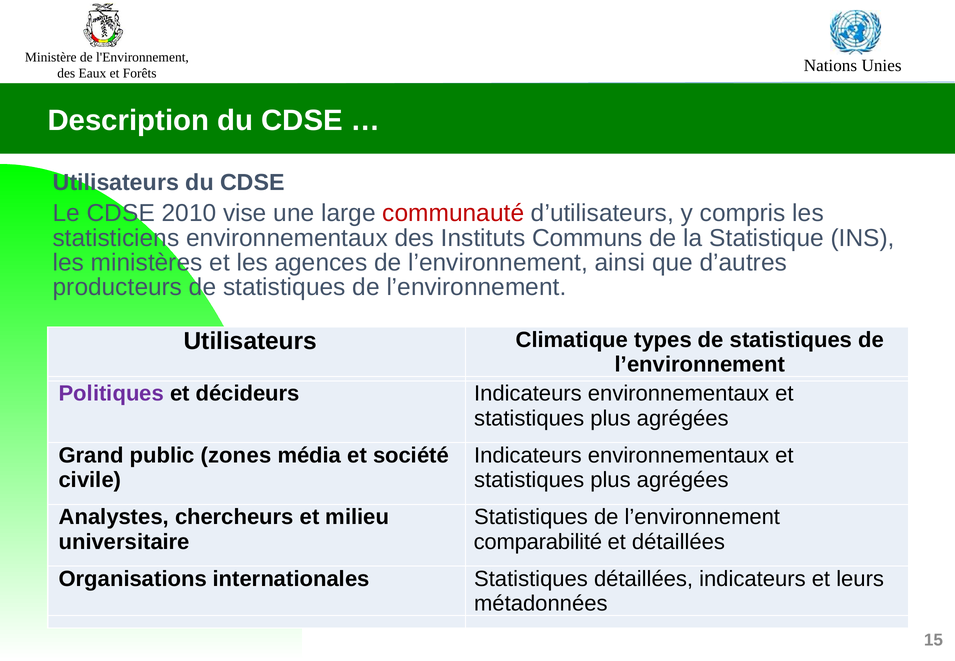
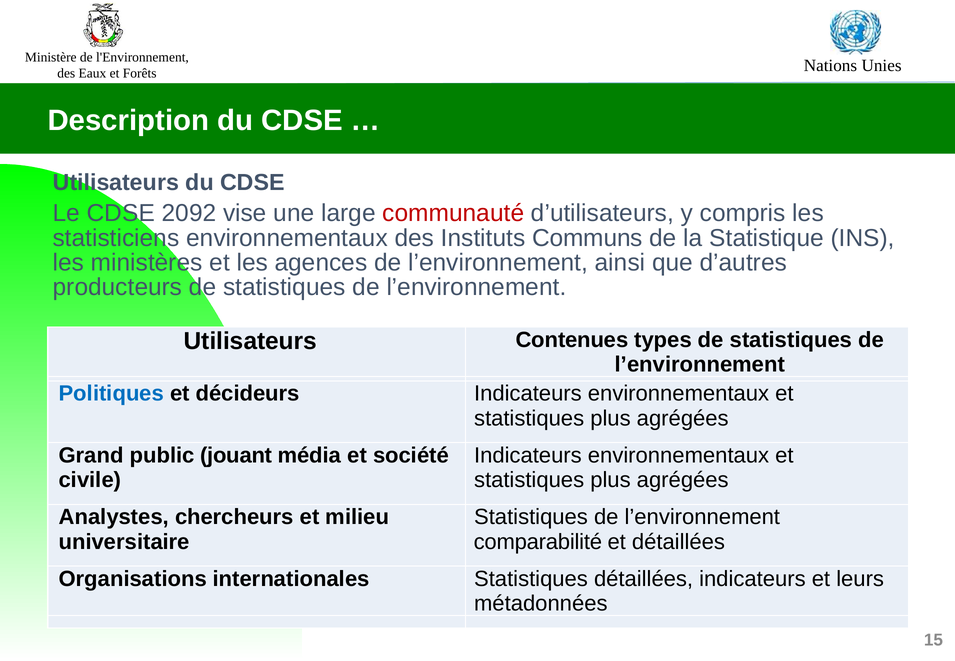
2010: 2010 -> 2092 (189, 213)
Climatique: Climatique -> Contenues (572, 340)
Politiques colour: purple -> blue (111, 394)
zones: zones -> jouant (236, 455)
